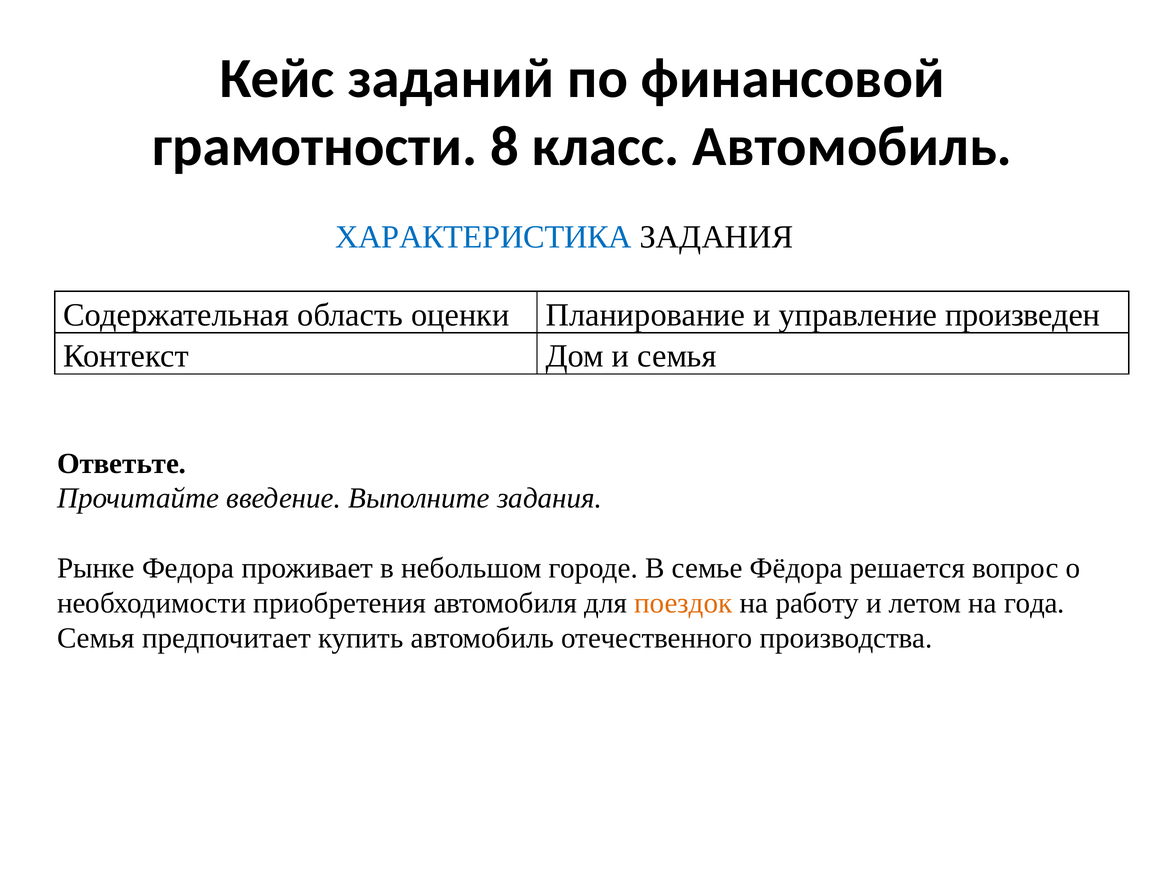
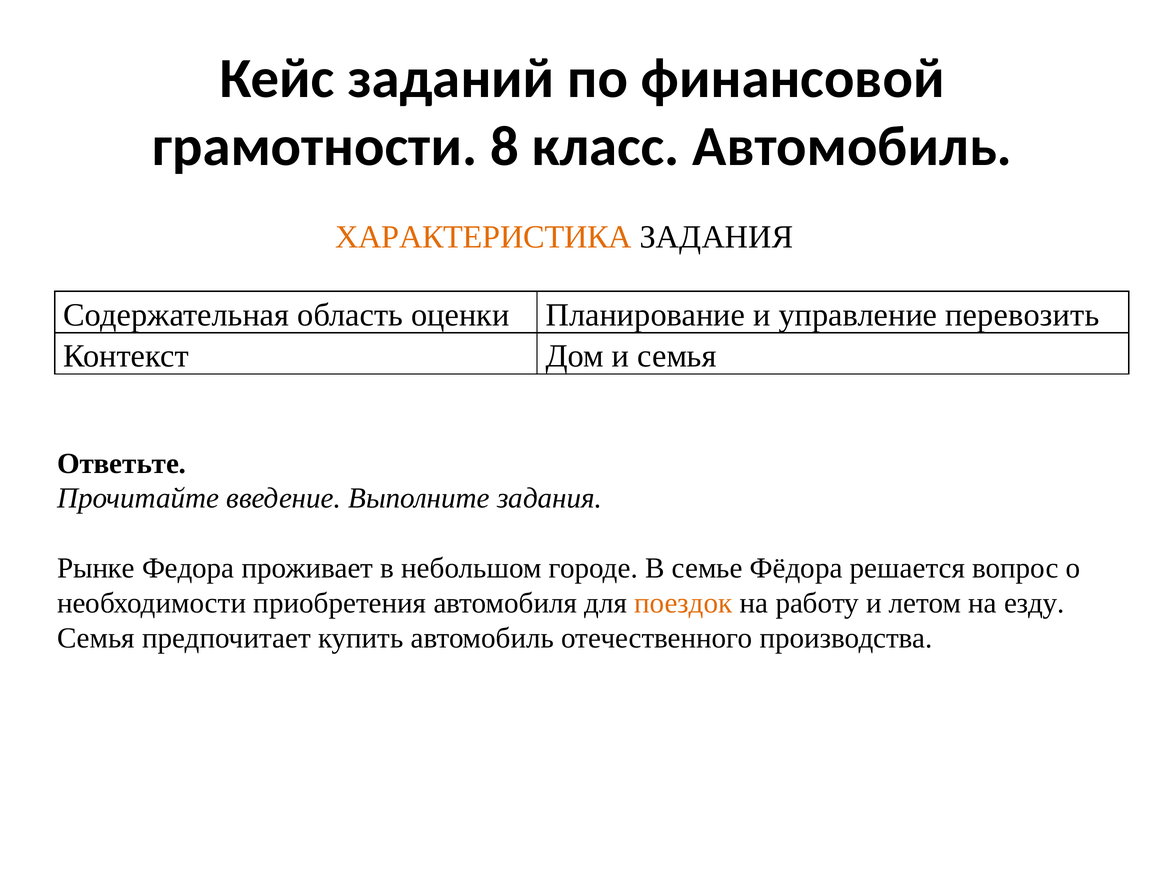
ХАРАКТЕРИСТИКА colour: blue -> orange (483, 237)
произведен: произведен -> перевозить (1022, 315)
года: года -> езду (1034, 603)
